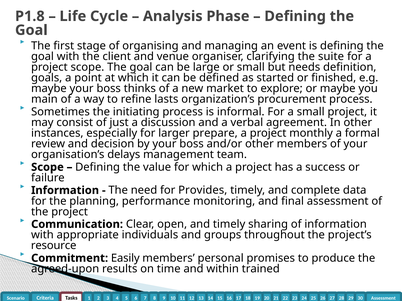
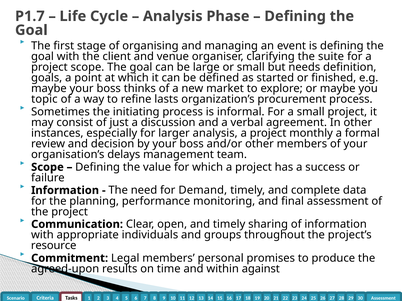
P1.8: P1.8 -> P1.7 (30, 16)
main: main -> topic (44, 99)
larger prepare: prepare -> analysis (215, 133)
Provides: Provides -> Demand (203, 191)
Easily: Easily -> Legal (125, 259)
trained: trained -> against (261, 269)
